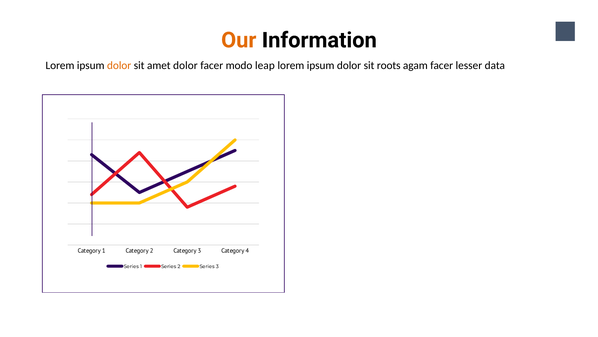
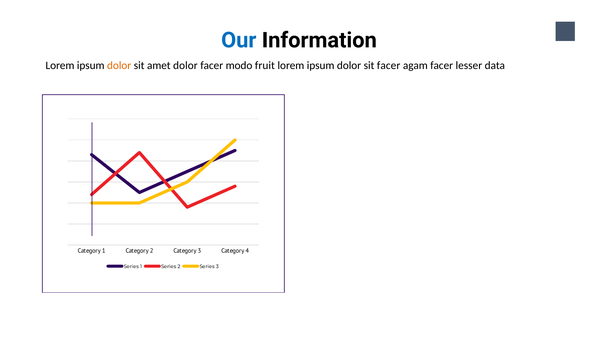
Our colour: orange -> blue (239, 40)
leap: leap -> fruit (265, 65)
sit roots: roots -> facer (389, 65)
